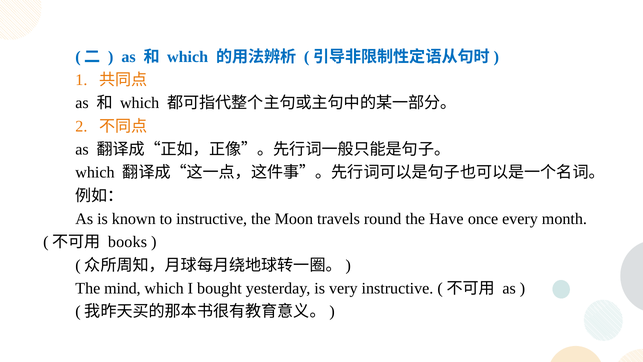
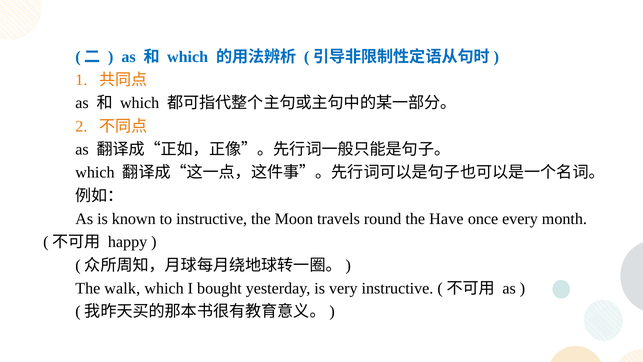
books: books -> happy (128, 242)
mind: mind -> walk (122, 288)
